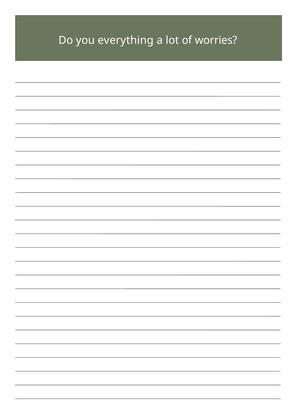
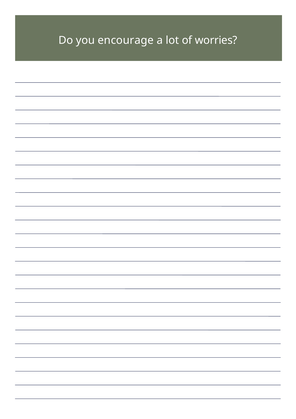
everything: everything -> encourage (126, 40)
